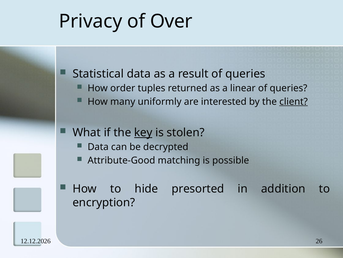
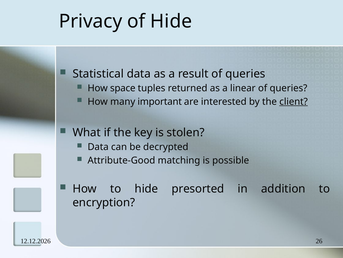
of Over: Over -> Hide (171, 21)
order: order -> space (123, 88)
uniformly: uniformly -> important (160, 101)
key underline: present -> none (143, 132)
